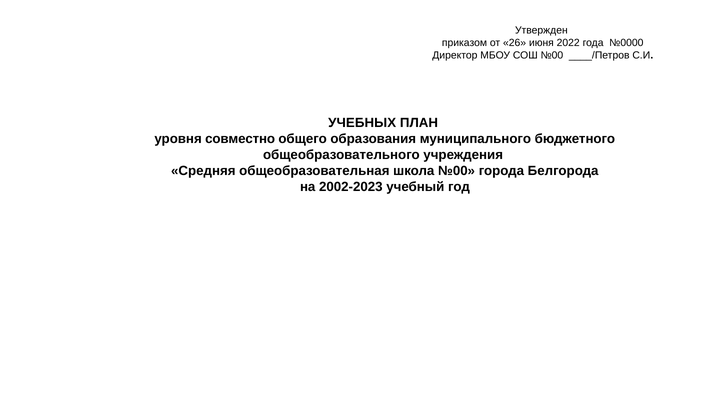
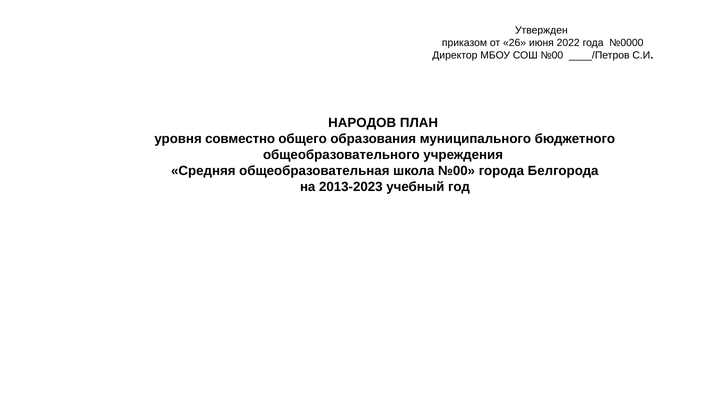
УЧЕБНЫХ: УЧЕБНЫХ -> НАРОДОВ (362, 123)
2002-2023: 2002-2023 -> 2013-2023 (351, 187)
